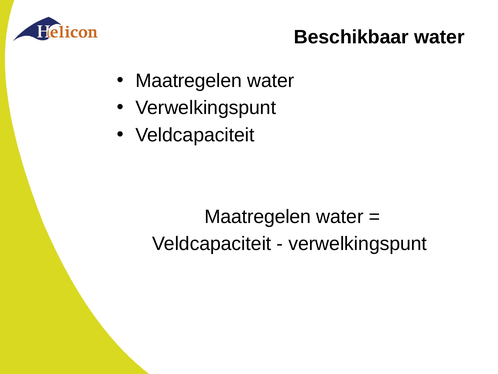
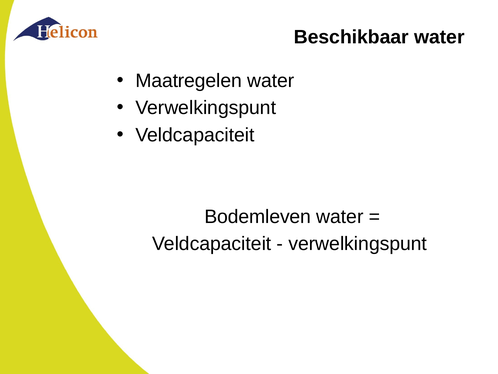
Maatregelen: Maatregelen -> Bodemleven (258, 216)
